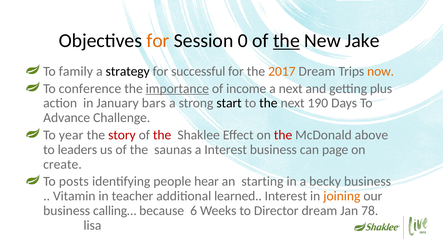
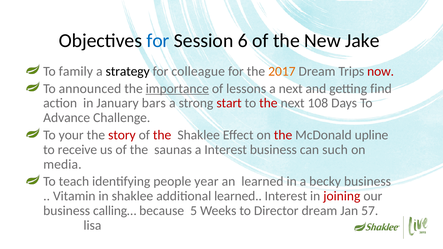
for colour: orange -> blue (158, 41)
0: 0 -> 6 (243, 41)
the underline: present -> none (286, 41)
successful: successful -> colleague (198, 71)
now colour: orange -> red (381, 71)
conference: conference -> announced (90, 89)
income: income -> lessons (246, 89)
plus: plus -> find (381, 89)
start colour: black -> red (229, 103)
the colour: black -> red (268, 103)
190: 190 -> 108 (318, 103)
year: year -> your (71, 135)
above: above -> upline (372, 135)
leaders: leaders -> receive (77, 150)
page: page -> such (335, 150)
create: create -> media (62, 164)
posts: posts -> teach (74, 182)
hear: hear -> year (206, 182)
an starting: starting -> learned (262, 182)
in teacher: teacher -> shaklee (132, 196)
joining colour: orange -> red (342, 196)
6: 6 -> 5 (194, 211)
78: 78 -> 57 (370, 211)
